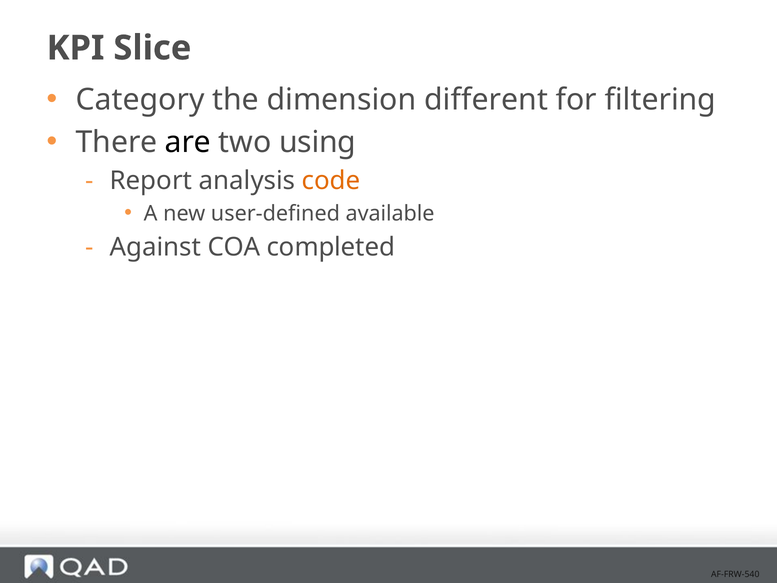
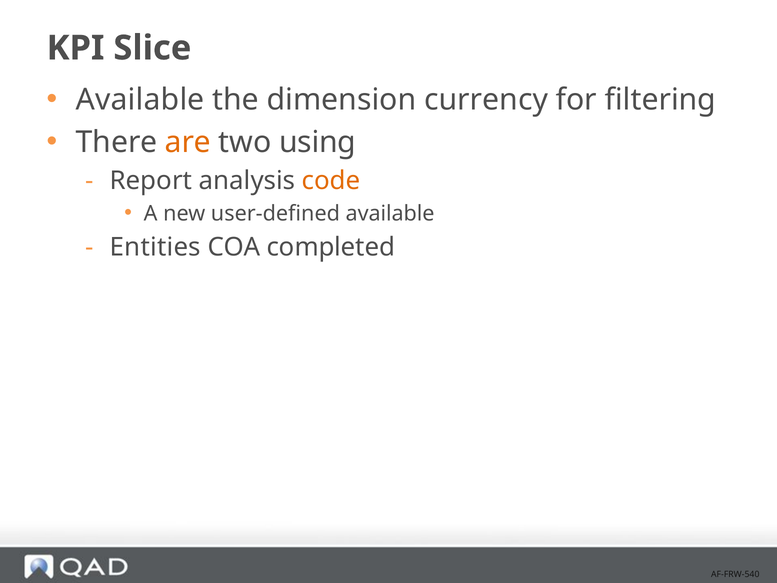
Category: Category -> Available (140, 100)
different: different -> currency (486, 100)
are colour: black -> orange (188, 142)
Against: Against -> Entities (155, 247)
